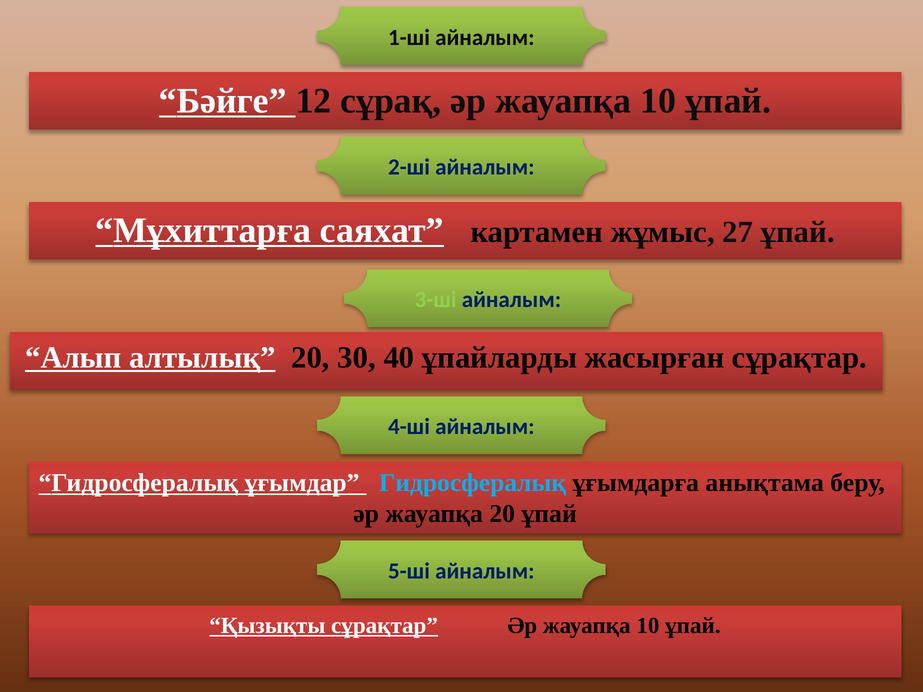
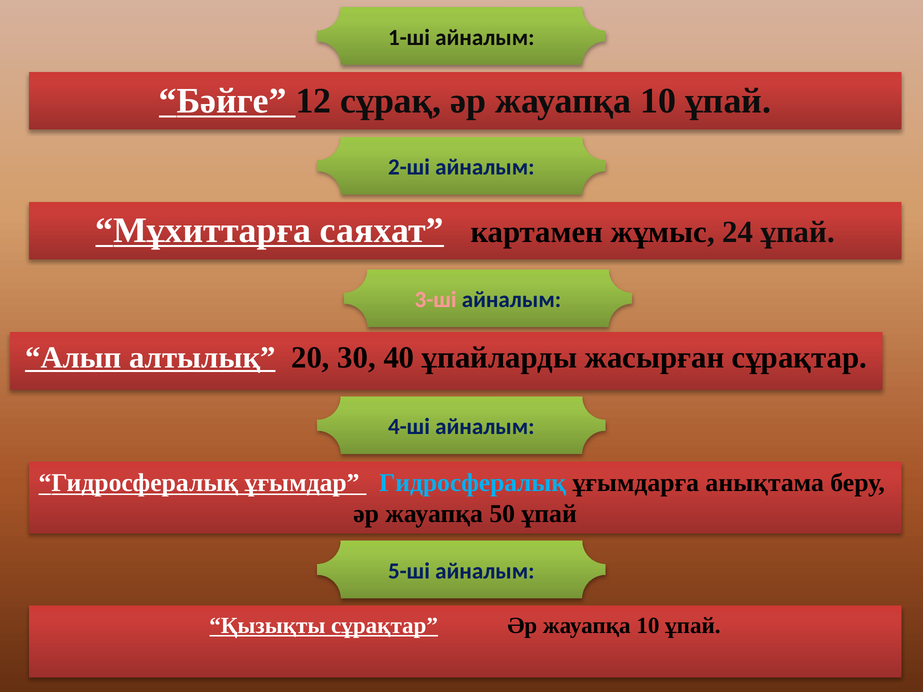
27: 27 -> 24 (738, 232)
3-ші colour: light green -> pink (436, 300)
жауапқа 20: 20 -> 50 (502, 514)
